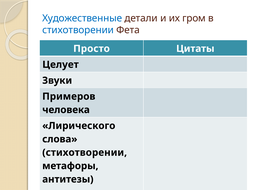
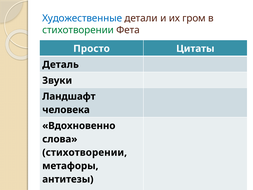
стихотворении colour: blue -> green (78, 30)
Целует: Целует -> Деталь (61, 64)
Примеров: Примеров -> Ландшафт (69, 96)
Лирического: Лирического -> Вдохновенно (79, 126)
